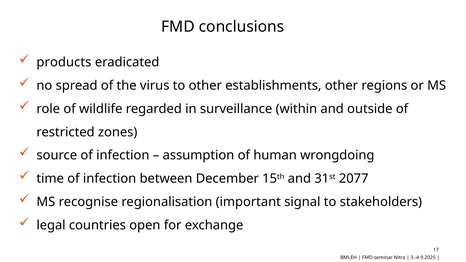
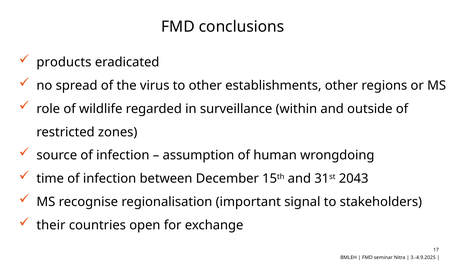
2077: 2077 -> 2043 (354, 179)
legal: legal -> their (51, 225)
